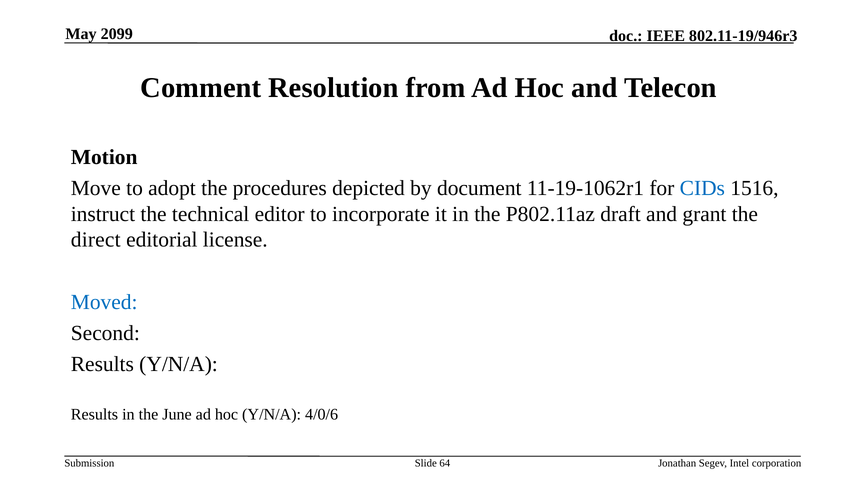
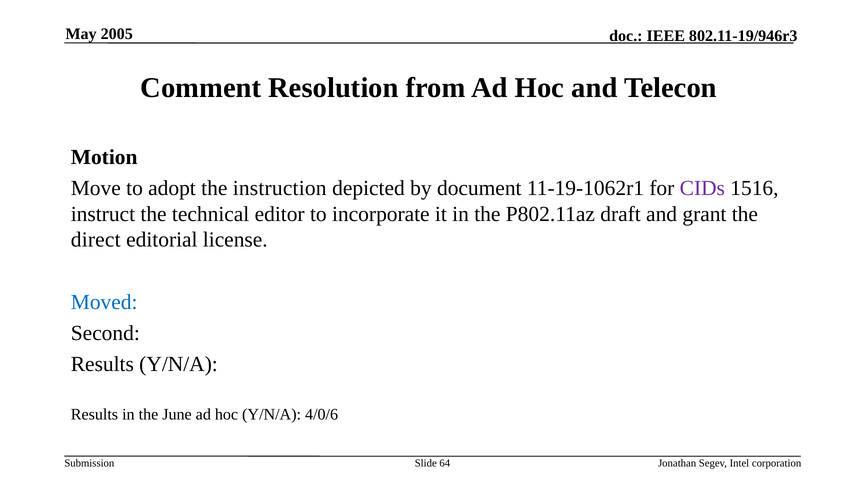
2099: 2099 -> 2005 (117, 34)
procedures: procedures -> instruction (280, 188)
CIDs colour: blue -> purple (702, 188)
